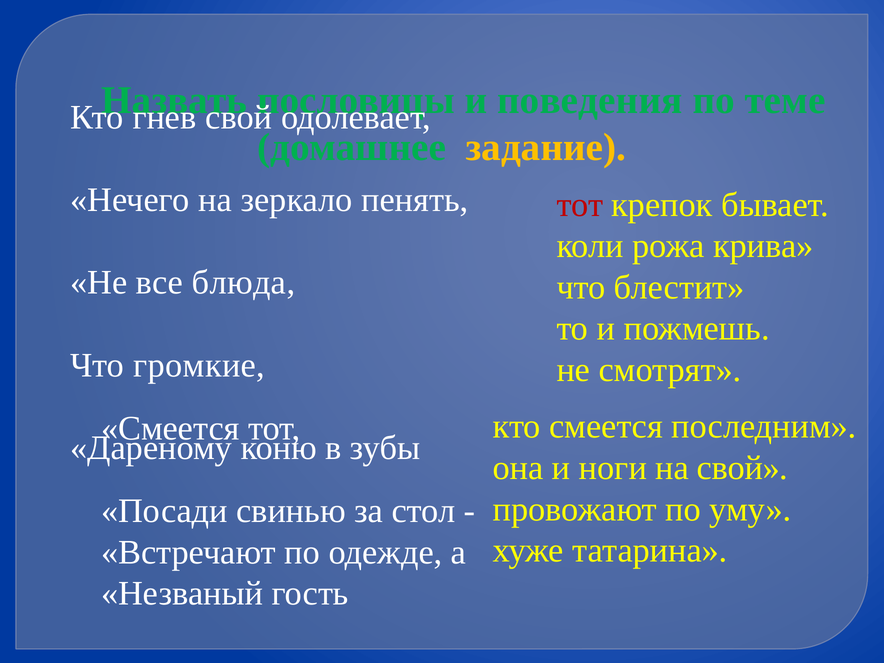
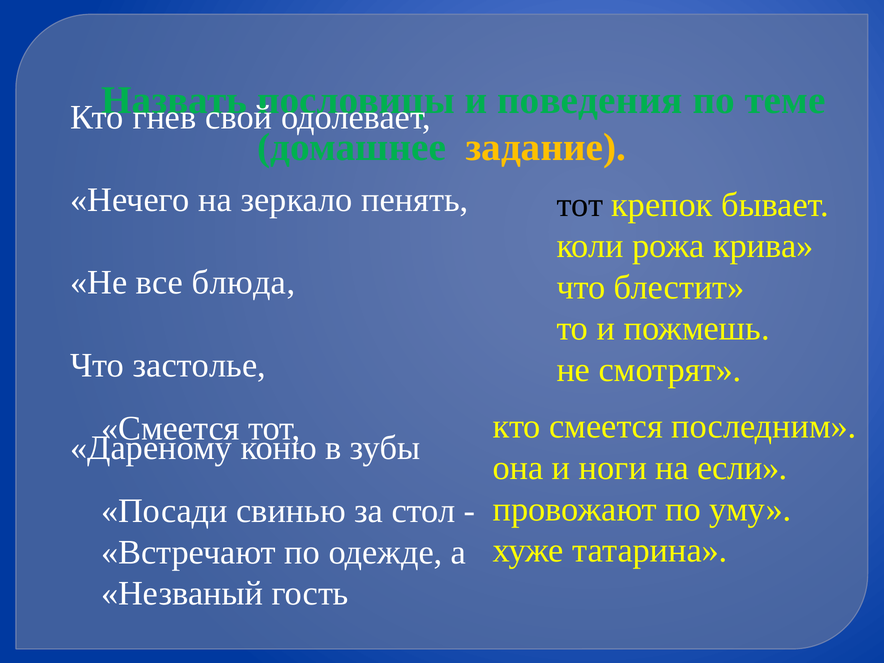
тот colour: red -> black (580, 205)
громкие: громкие -> застолье (199, 365)
на свой: свой -> если (742, 468)
